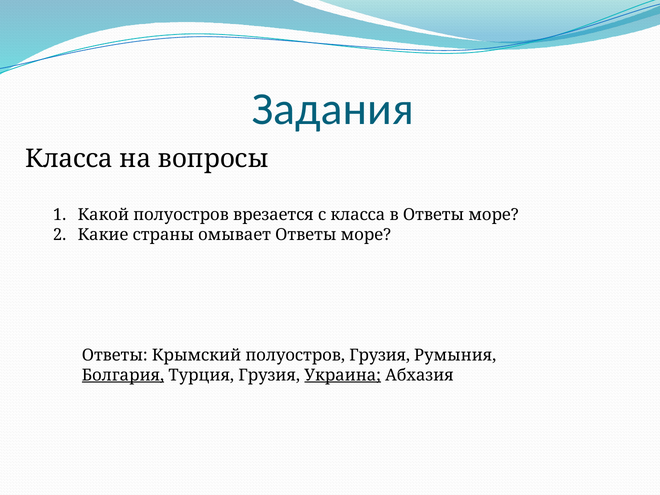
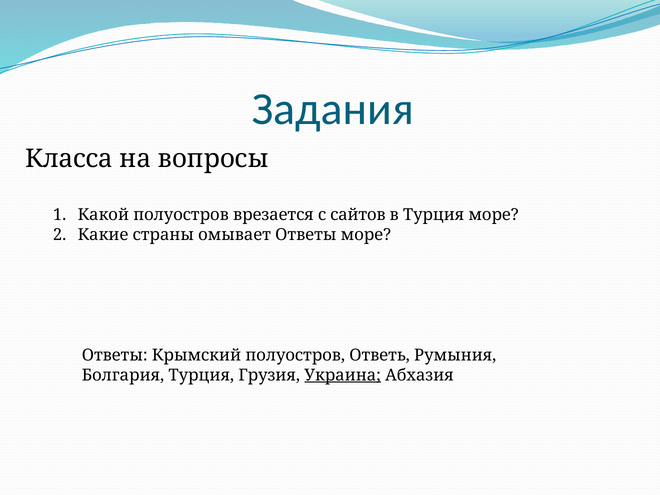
с класса: класса -> сайтов (358, 215)
в Ответы: Ответы -> Турция (434, 215)
полуостров Грузия: Грузия -> Ответь (380, 355)
Болгария underline: present -> none (123, 375)
